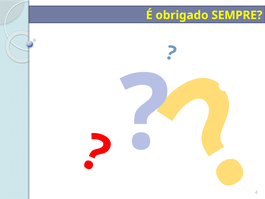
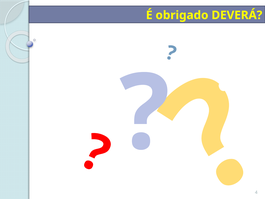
SEMPRE: SEMPRE -> DEVERÁ (237, 15)
